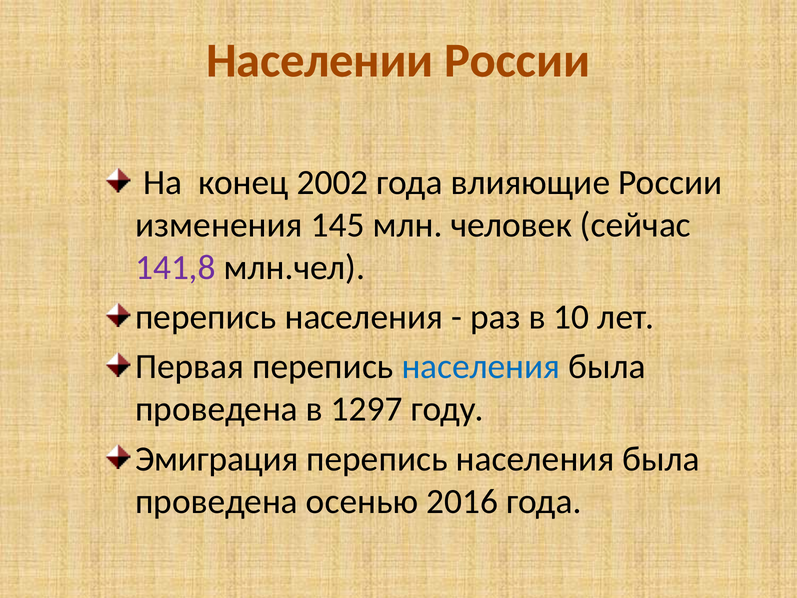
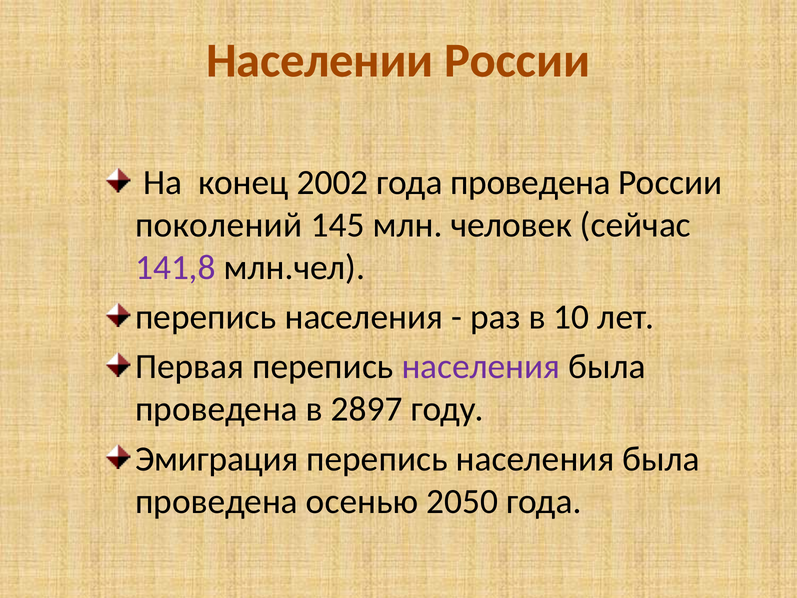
года влияющие: влияющие -> проведена (531, 182)
изменения: изменения -> поколений (219, 225)
населения colour: blue -> purple (481, 367)
1297: 1297 -> 2897 (367, 409)
2016: 2016 -> 2050 (462, 501)
